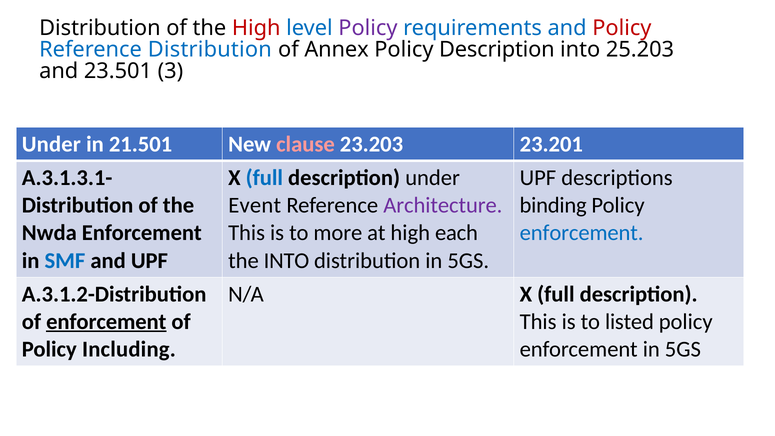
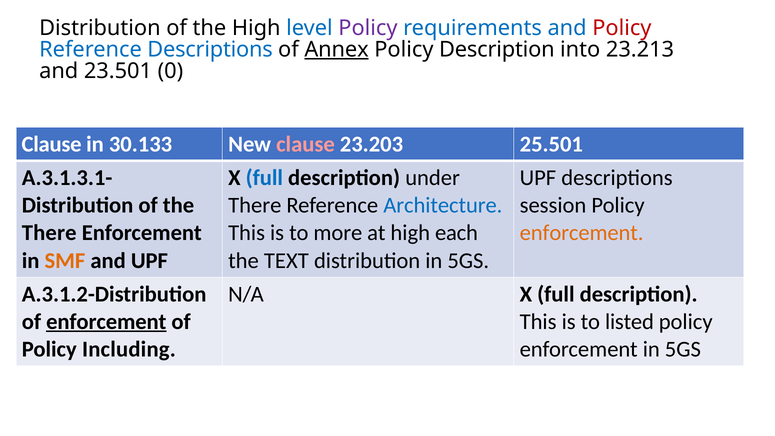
High colour: red -> black (256, 28)
Reference Distribution: Distribution -> Descriptions (210, 49)
Annex underline: none -> present (337, 49)
25.203: 25.203 -> 23.213 (640, 49)
3: 3 -> 0 (170, 71)
Under: Under -> Clause (52, 144)
21.501: 21.501 -> 30.133 (141, 144)
23.201: 23.201 -> 25.501 (551, 144)
Event: Event -> There (255, 205)
Architecture colour: purple -> blue (443, 205)
binding: binding -> session (553, 205)
Nwda: Nwda -> There (49, 233)
enforcement colour: blue -> orange (582, 233)
SMF colour: blue -> orange (65, 261)
the INTO: INTO -> TEXT (286, 261)
